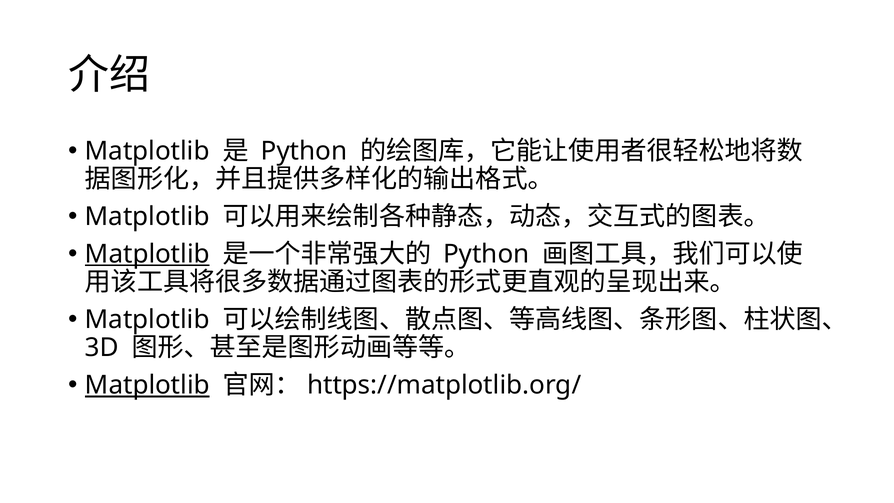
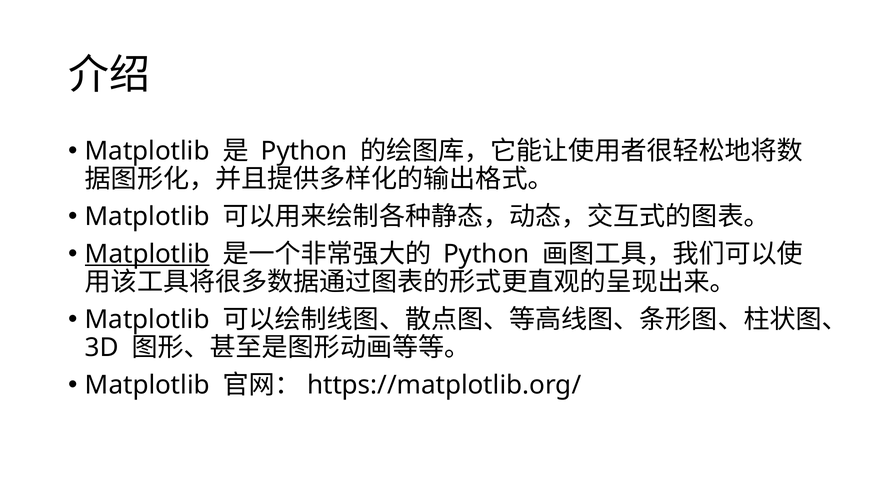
Matplotlib underline: present -> none (147, 385)
